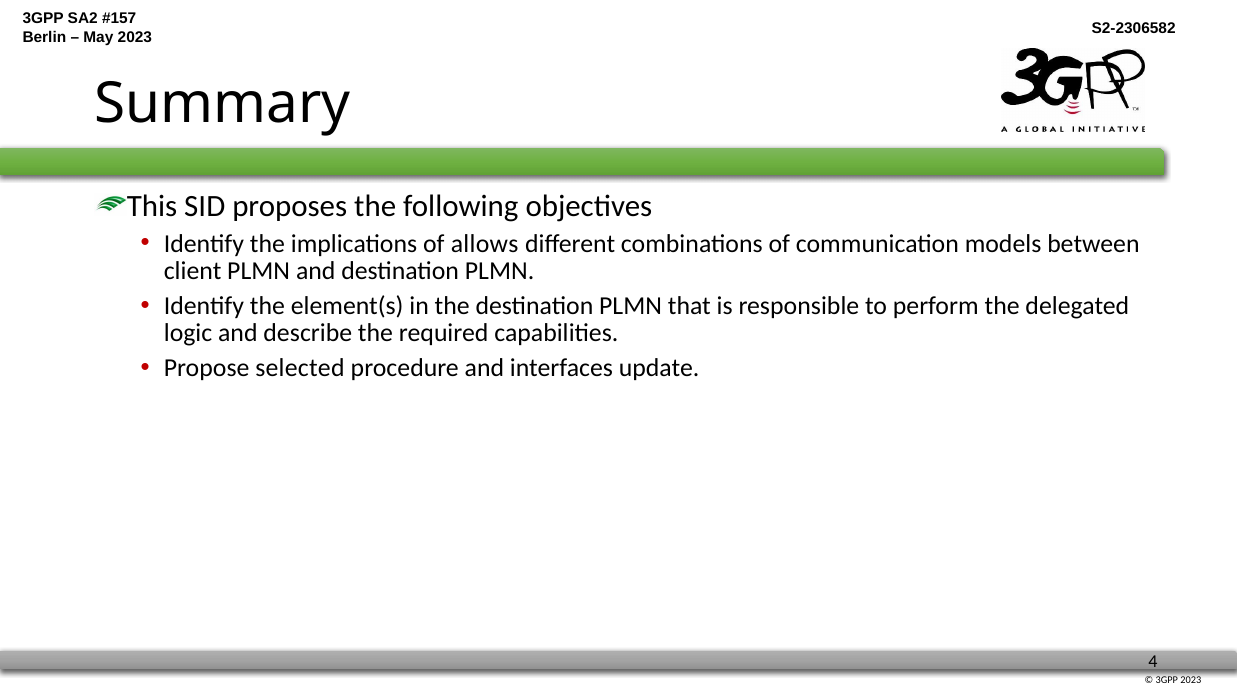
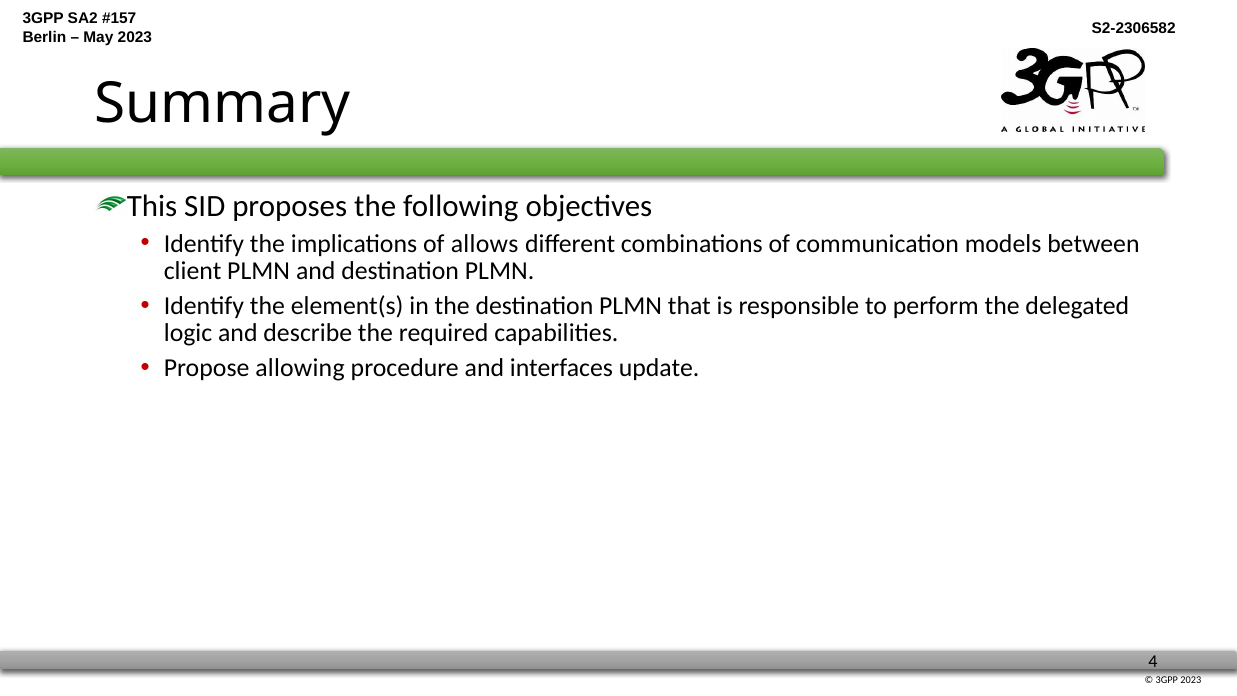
selected: selected -> allowing (300, 368)
